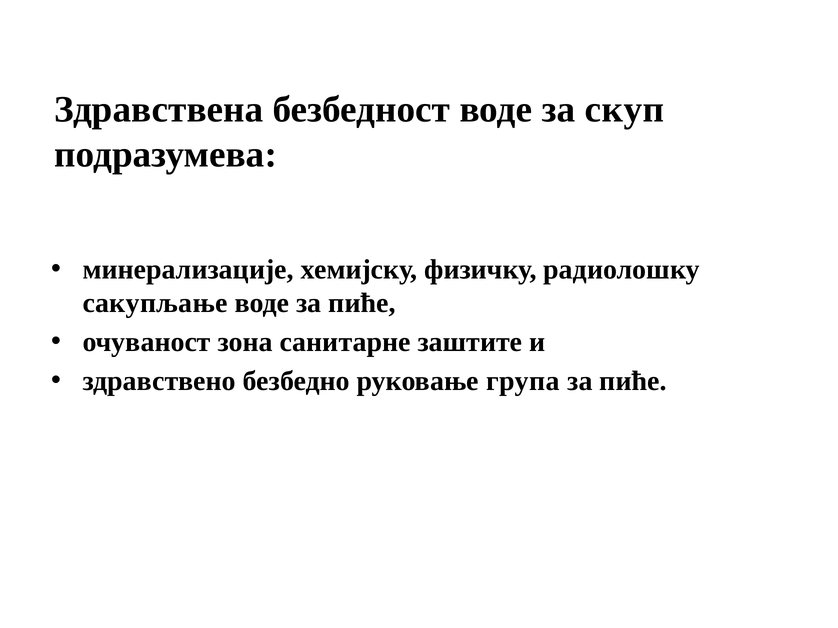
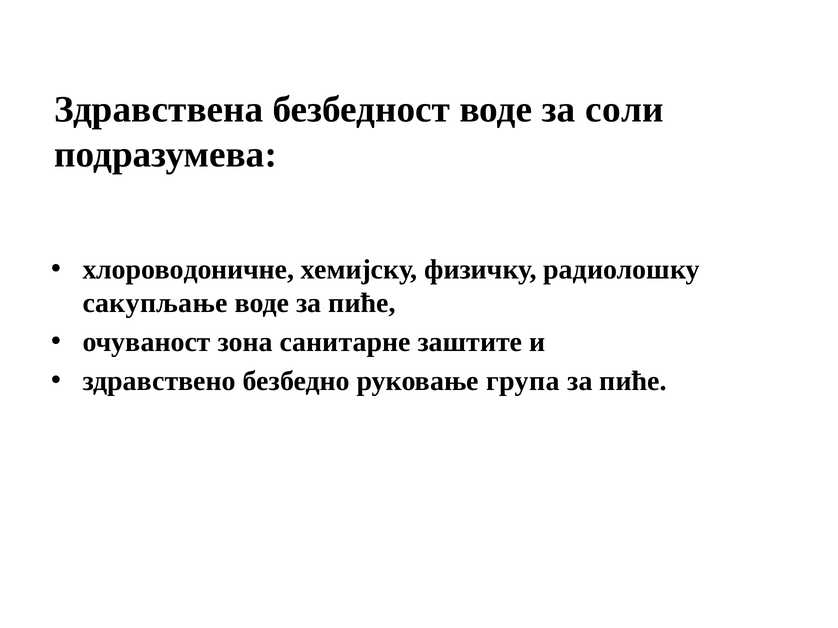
скуп: скуп -> соли (624, 110)
минерализације: минерализације -> хлороводоничне (188, 270)
